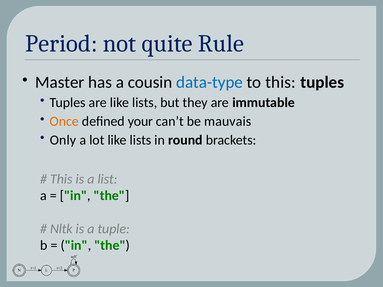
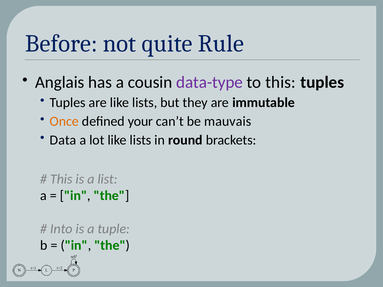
Period: Period -> Before (61, 44)
Master: Master -> Anglais (60, 82)
data-type colour: blue -> purple (210, 82)
Only: Only -> Data (63, 140)
Nltk: Nltk -> Into (61, 229)
